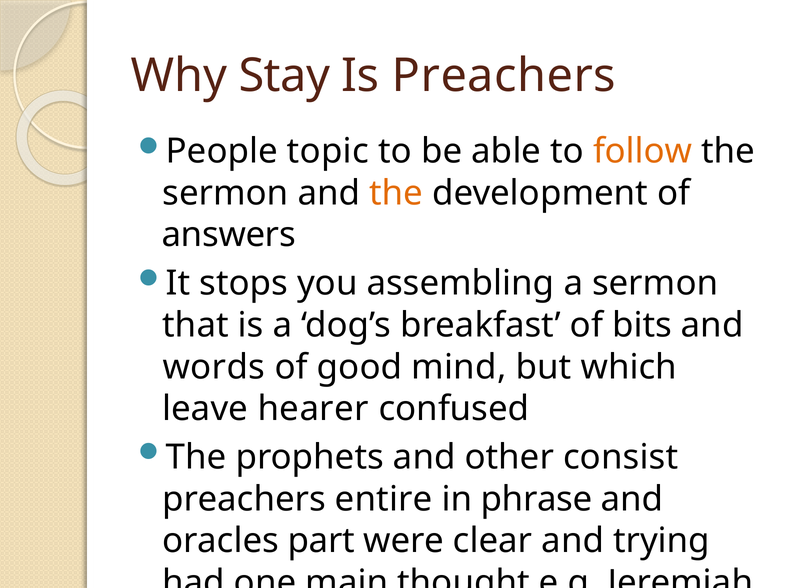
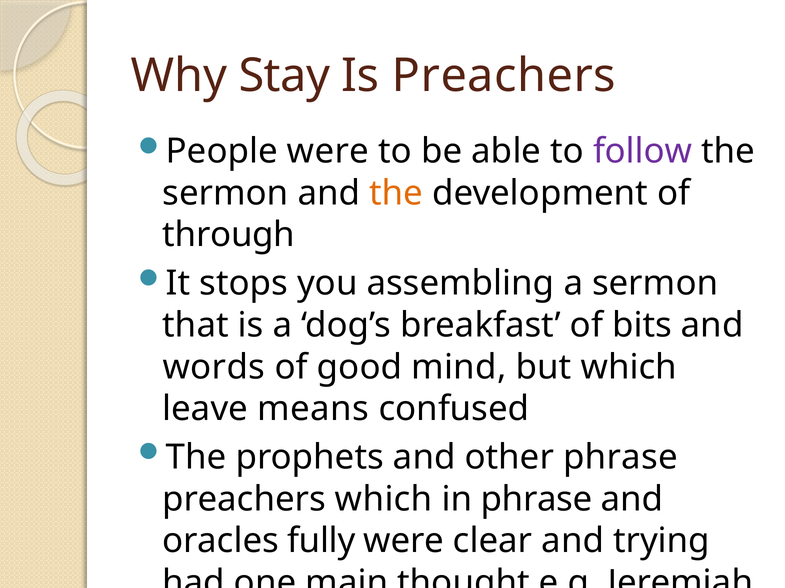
People topic: topic -> were (328, 152)
follow colour: orange -> purple (643, 152)
answers: answers -> through (229, 235)
hearer: hearer -> means (313, 409)
other consist: consist -> phrase (621, 458)
preachers entire: entire -> which (384, 500)
part: part -> fully (321, 542)
